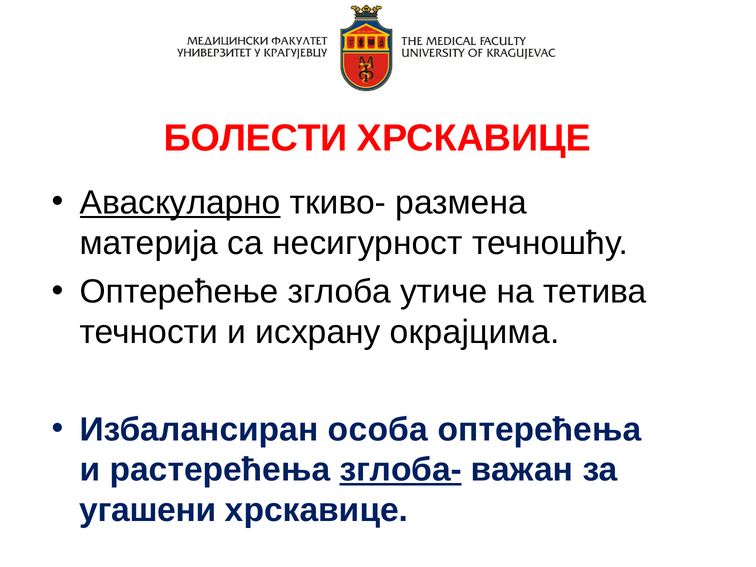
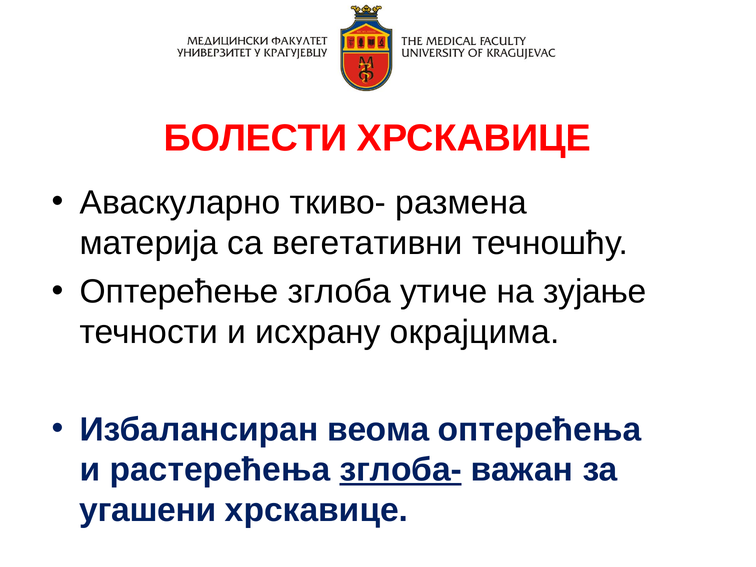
Аваскуларно underline: present -> none (180, 203)
несигурност: несигурност -> вегетативни (367, 243)
тетива: тетива -> зујање (595, 292)
особа: особа -> веома (378, 429)
